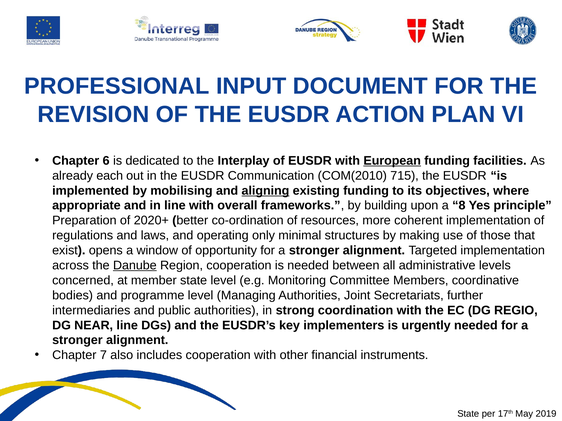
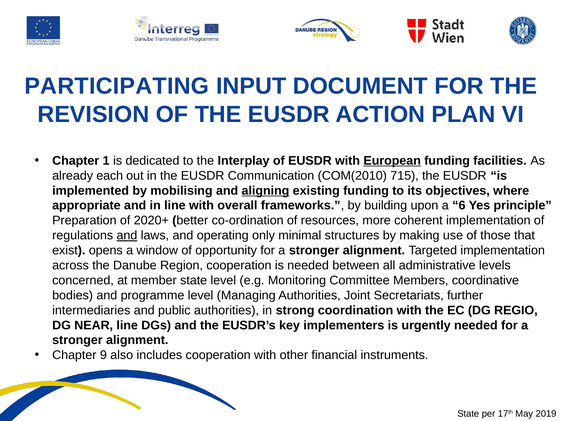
PROFESSIONAL: PROFESSIONAL -> PARTICIPATING (117, 86)
6: 6 -> 1 (106, 161)
8: 8 -> 6 (459, 206)
and underline: none -> present (127, 236)
Danube underline: present -> none (135, 266)
7: 7 -> 9 (103, 356)
